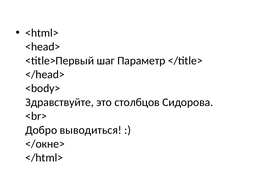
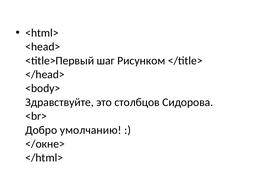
Параметр: Параметр -> Рисунком (141, 61)
выводиться: выводиться -> умолчанию (91, 130)
